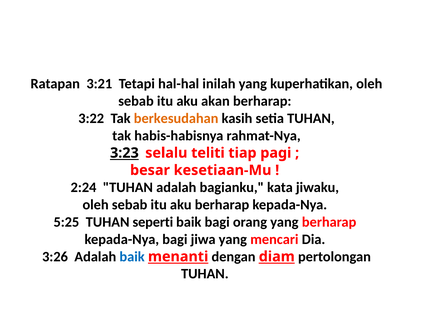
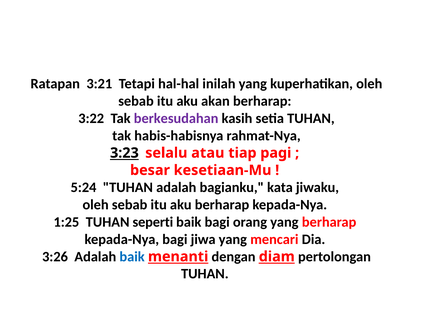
berkesudahan colour: orange -> purple (176, 118)
teliti: teliti -> atau (208, 153)
2:24: 2:24 -> 5:24 (84, 187)
5:25: 5:25 -> 1:25 (66, 222)
